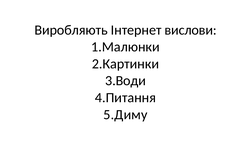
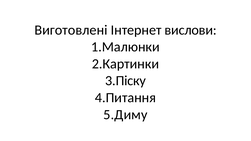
Виробляють: Виробляють -> Виготовлені (71, 30)
3.Води: 3.Води -> 3.Піску (126, 81)
